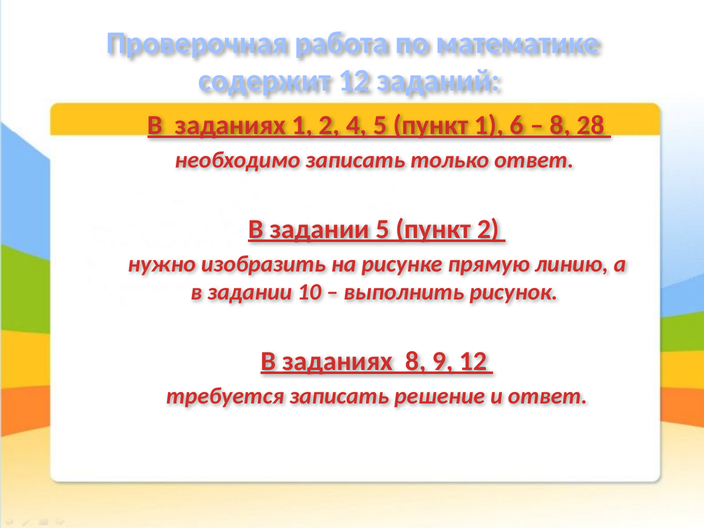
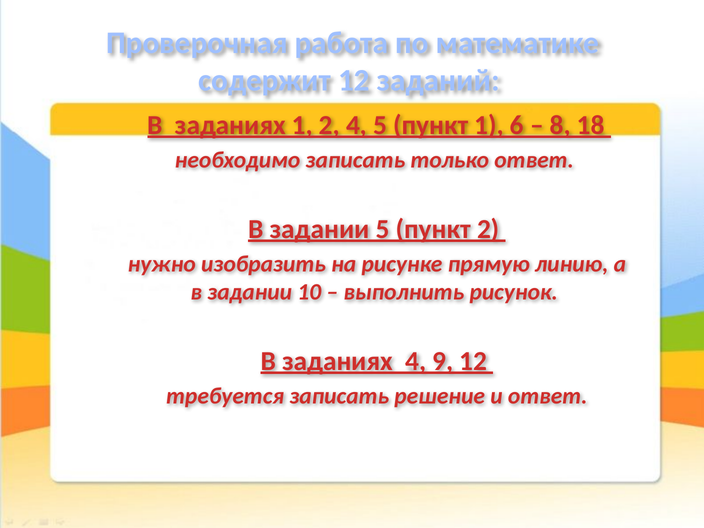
28: 28 -> 18 (591, 125)
заданиях 8: 8 -> 4 (416, 361)
